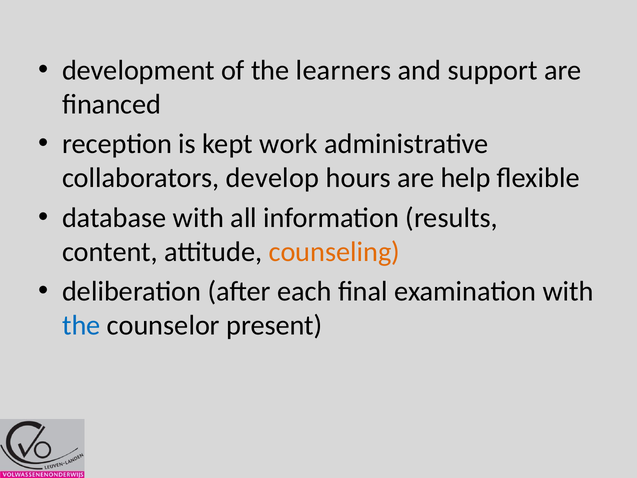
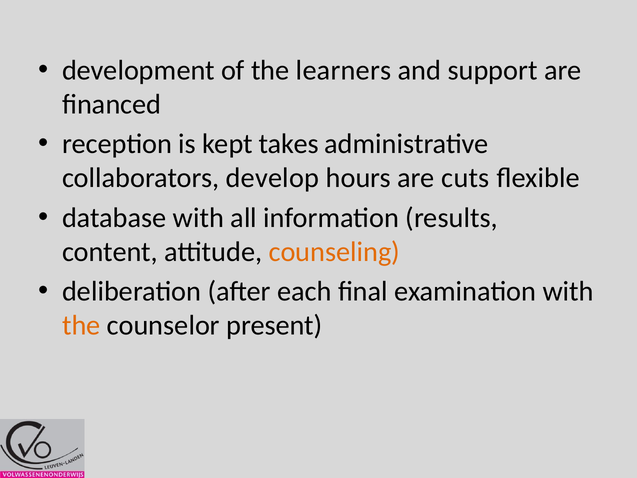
work: work -> takes (289, 144)
help: help -> cuts (465, 178)
the colour: blue -> orange (81, 325)
